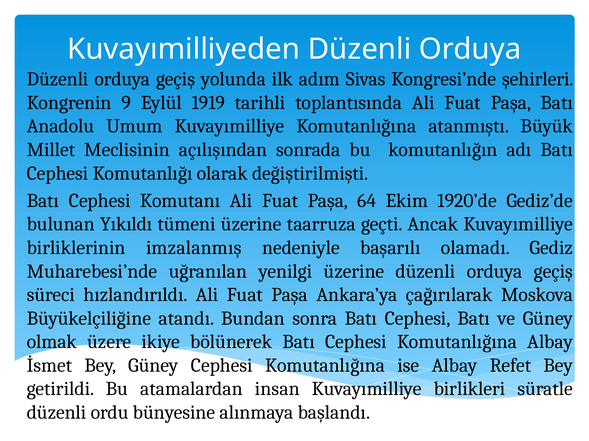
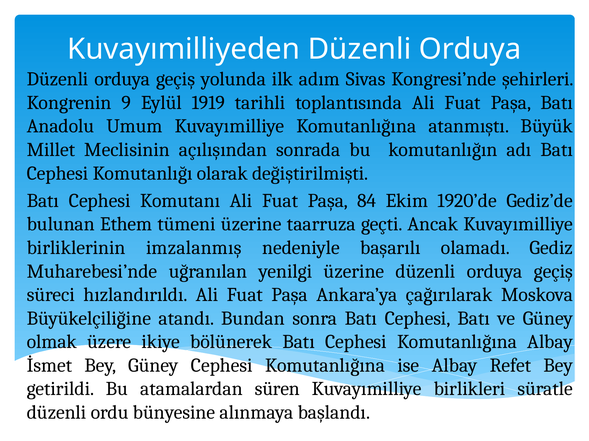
64: 64 -> 84 (367, 201)
Yıkıldı: Yıkıldı -> Ethem (126, 225)
insan: insan -> süren (277, 389)
